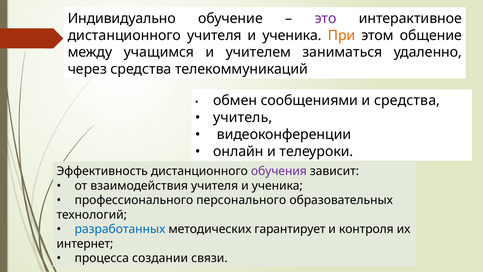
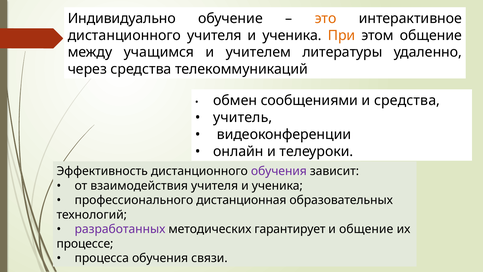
это colour: purple -> orange (326, 18)
заниматься: заниматься -> литературы (342, 52)
персонального: персонального -> дистанционная (241, 200)
разработанных colour: blue -> purple (120, 229)
и контроля: контроля -> общение (366, 229)
интернет: интернет -> процессе (85, 244)
процесса создании: создании -> обучения (160, 258)
